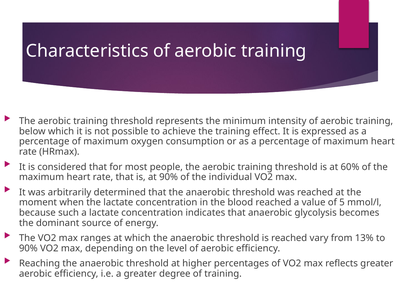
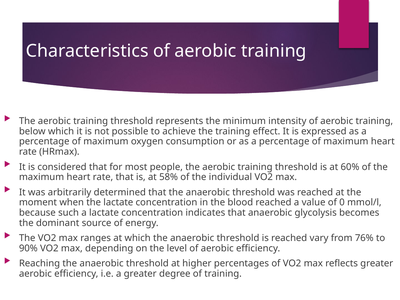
at 90%: 90% -> 58% (169, 177)
5: 5 -> 0 (342, 203)
13%: 13% -> 76% (364, 238)
